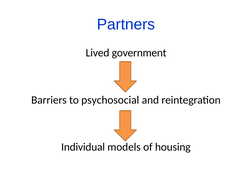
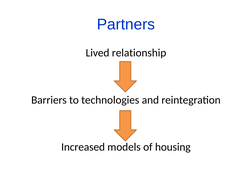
government: government -> relationship (139, 53)
psychosocial: psychosocial -> technologies (110, 100)
Individual: Individual -> Increased (83, 147)
